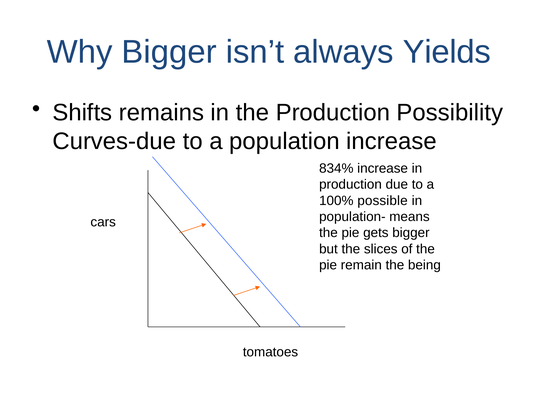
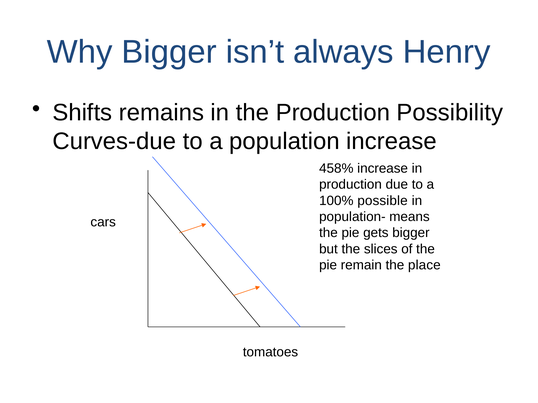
Yields: Yields -> Henry (447, 52)
834%: 834% -> 458% (336, 169)
being: being -> place (424, 265)
